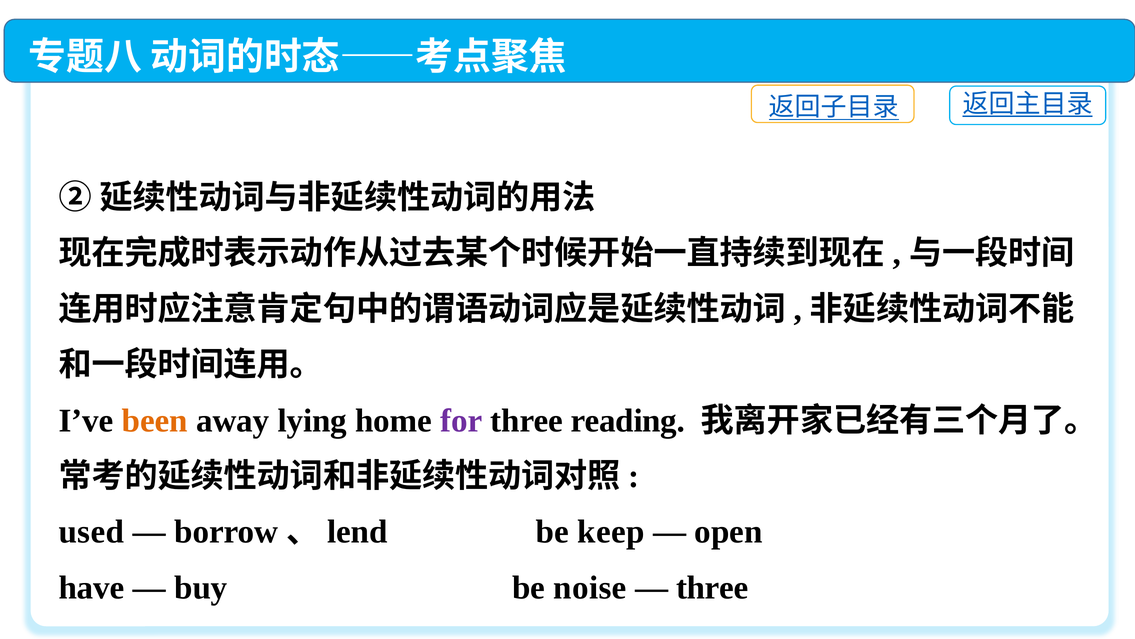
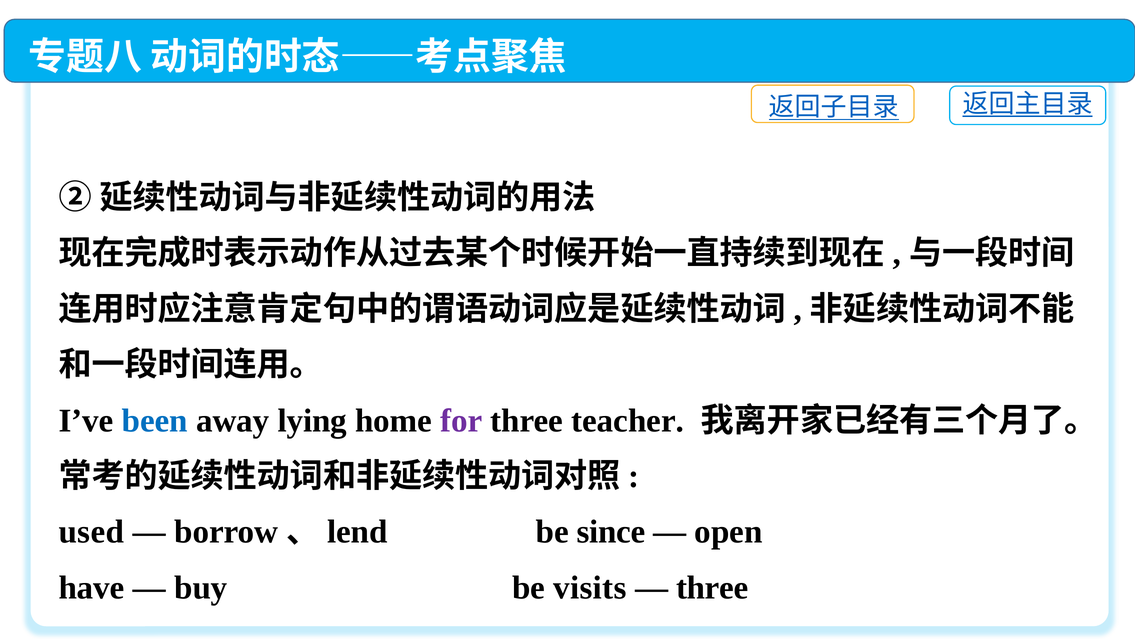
been colour: orange -> blue (155, 420)
reading: reading -> teacher (628, 420)
keep: keep -> since (611, 531)
noise: noise -> visits (590, 587)
